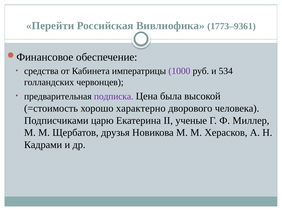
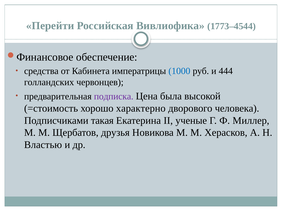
1773–9361: 1773–9361 -> 1773–4544 (232, 26)
1000 colour: purple -> blue (179, 71)
534: 534 -> 444 (226, 71)
царю: царю -> такая (102, 121)
Кадрами: Кадрами -> Властью (43, 145)
